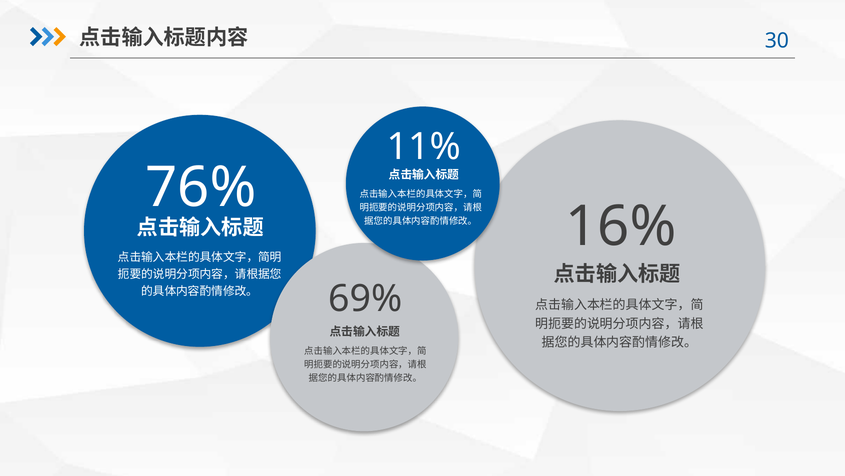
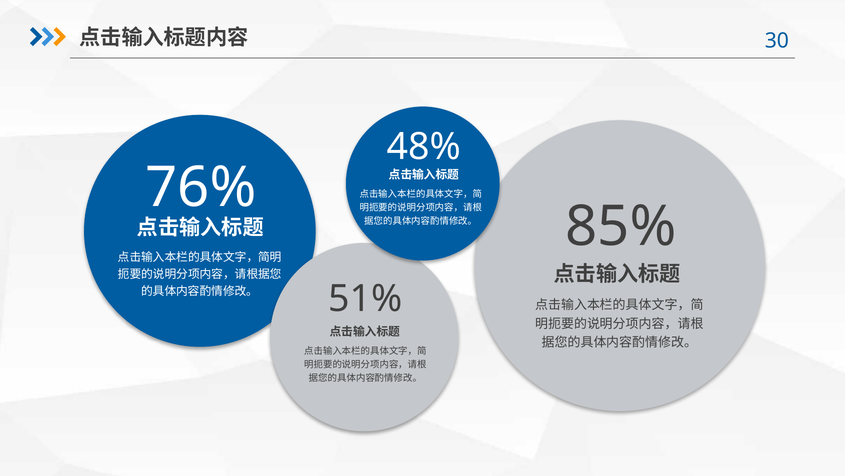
11%: 11% -> 48% (424, 147)
16%: 16% -> 85% (621, 226)
69%: 69% -> 51% (365, 298)
